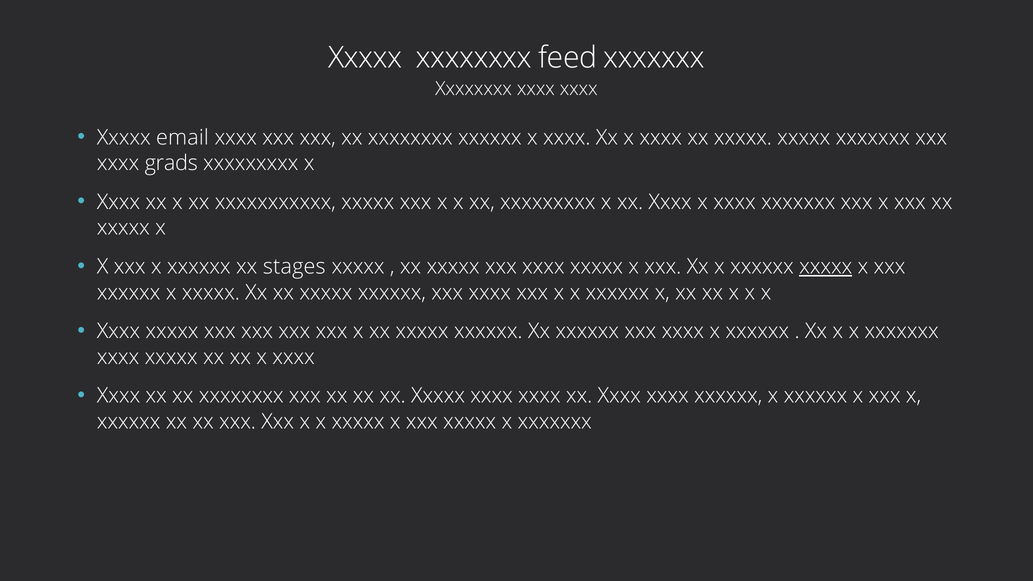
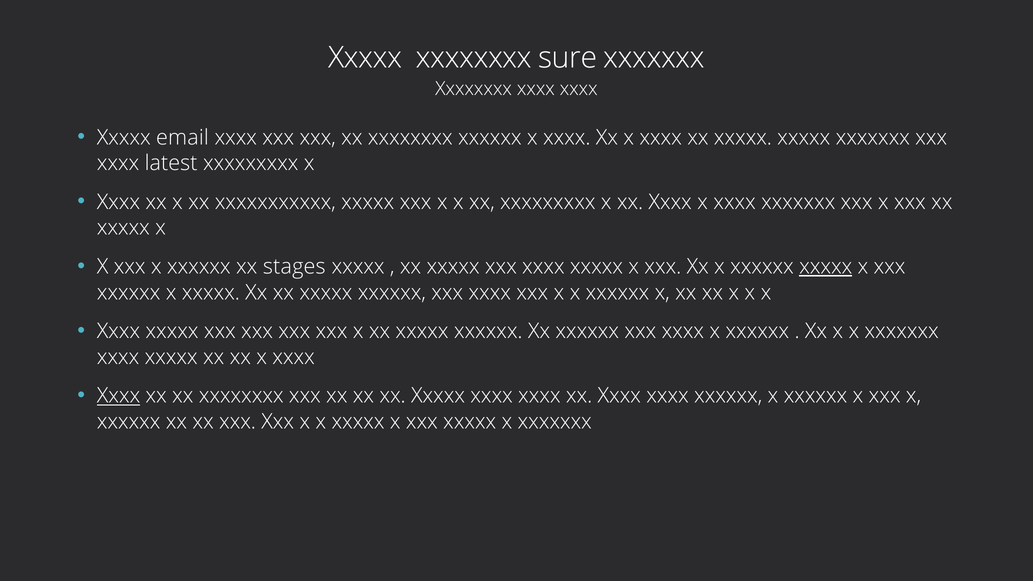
feed: feed -> sure (568, 58)
grads: grads -> latest (171, 163)
Xxxx underline: none -> present (119, 396)
